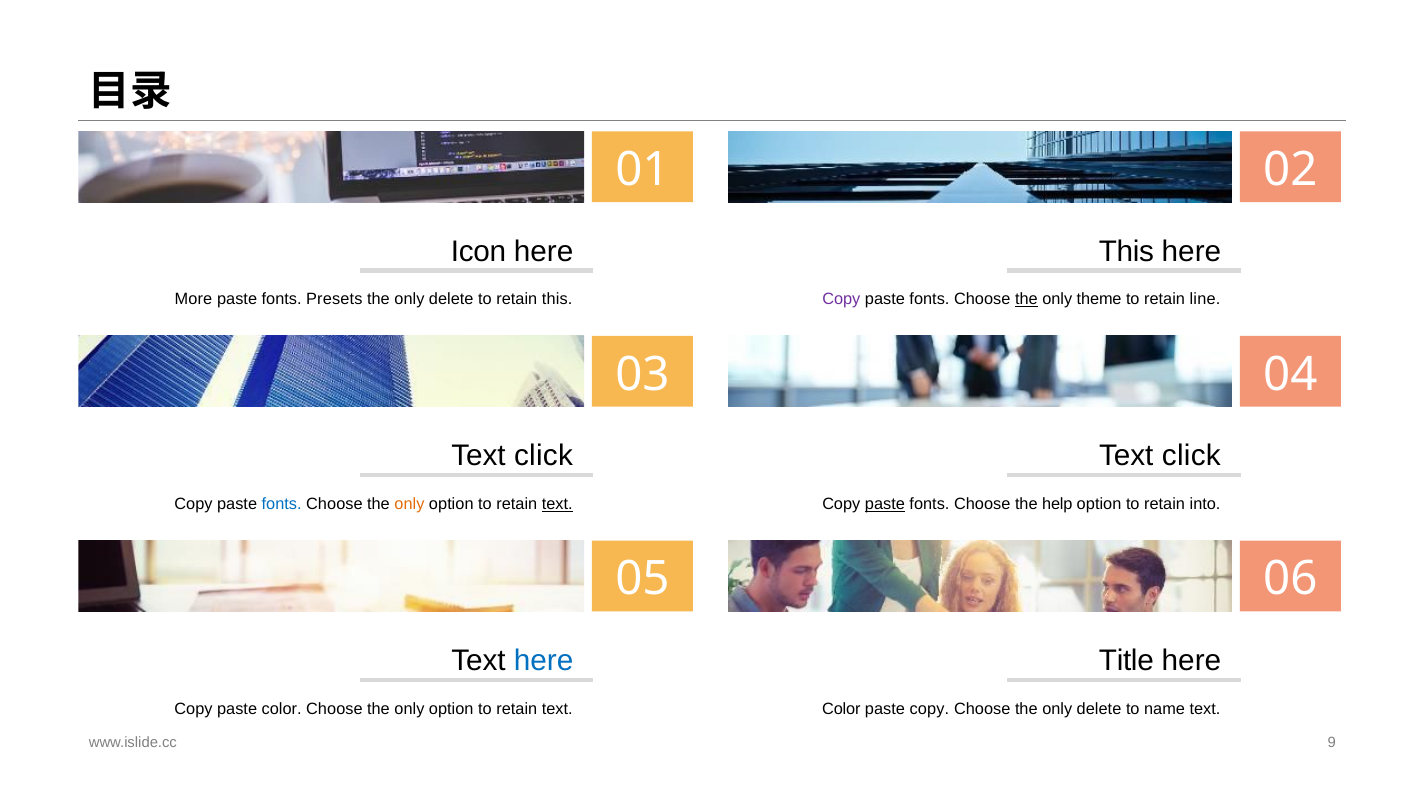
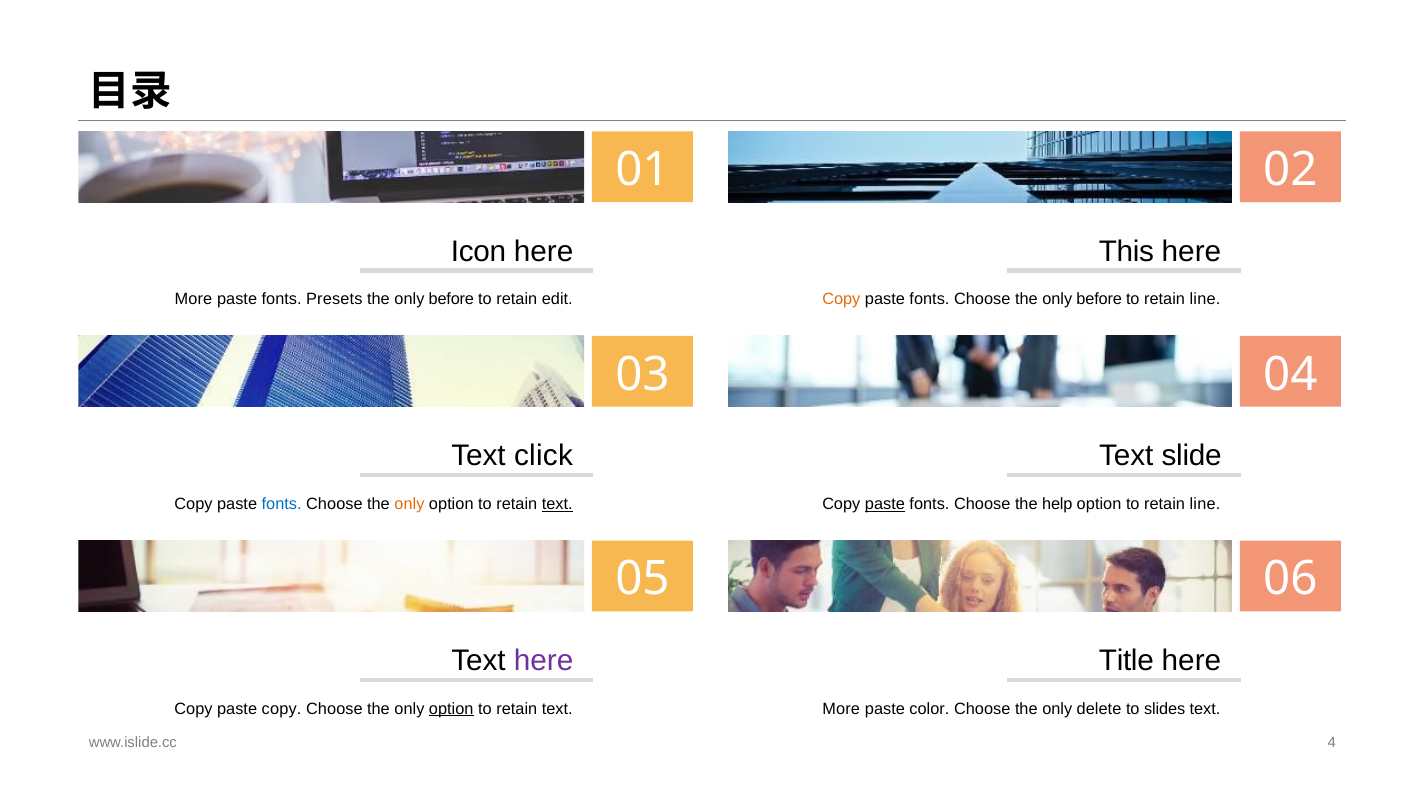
delete: delete -> before (451, 299)
retain this: this -> edit (557, 299)
Copy colour: purple -> orange (841, 299)
the underline: present -> none (1026, 299)
theme: theme -> before (1099, 299)
click: click -> slide (1192, 456)
option to retain into: into -> line (1205, 504)
here colour: blue -> purple (544, 660)
paste color: color -> copy (282, 708)
option underline: none -> present (451, 708)
Color: Color -> More (841, 708)
paste copy: copy -> color (929, 708)
name: name -> slides (1165, 708)
9: 9 -> 4 (1332, 742)
